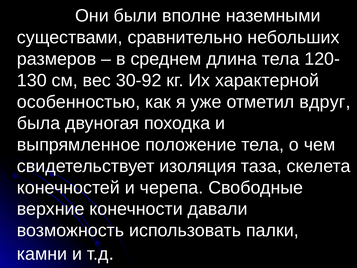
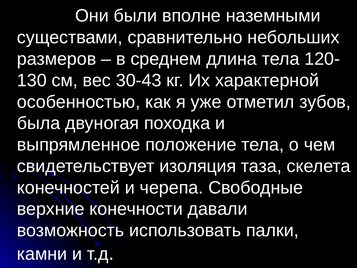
30-92: 30-92 -> 30-43 (139, 80)
вдруг: вдруг -> зубов (325, 102)
